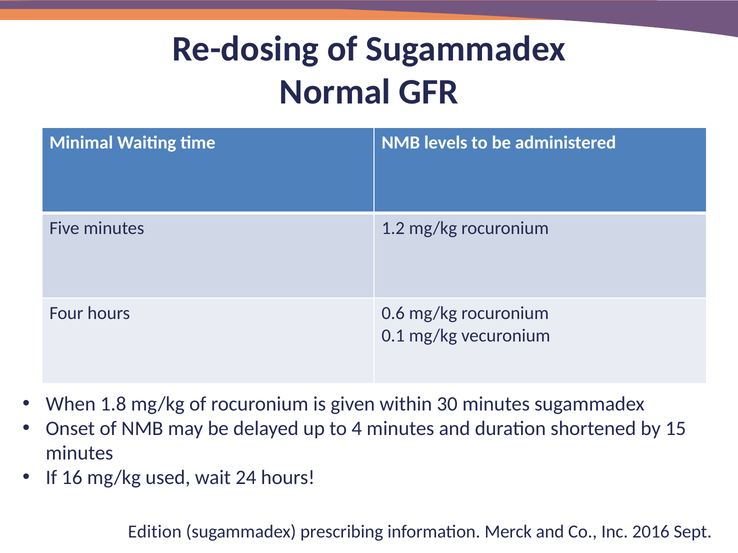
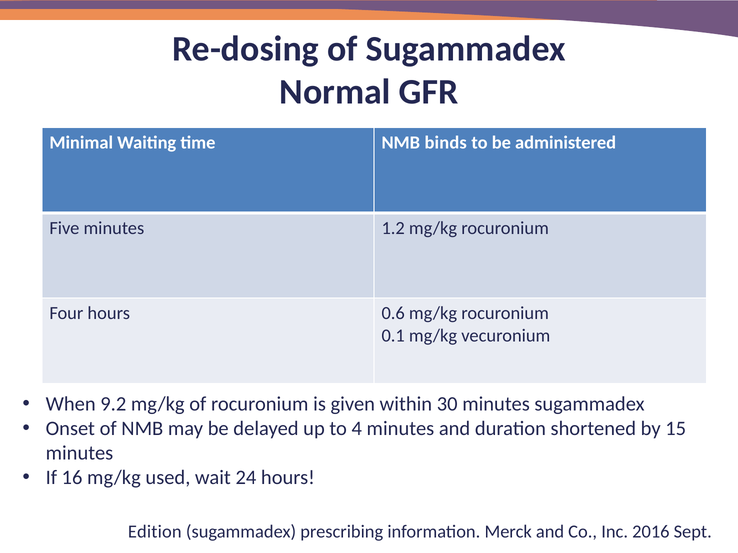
levels: levels -> binds (446, 143)
1.8: 1.8 -> 9.2 (113, 404)
